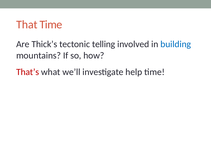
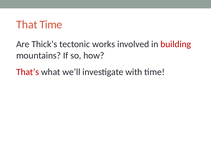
telling: telling -> works (104, 44)
building colour: blue -> red (176, 44)
help: help -> with (134, 72)
